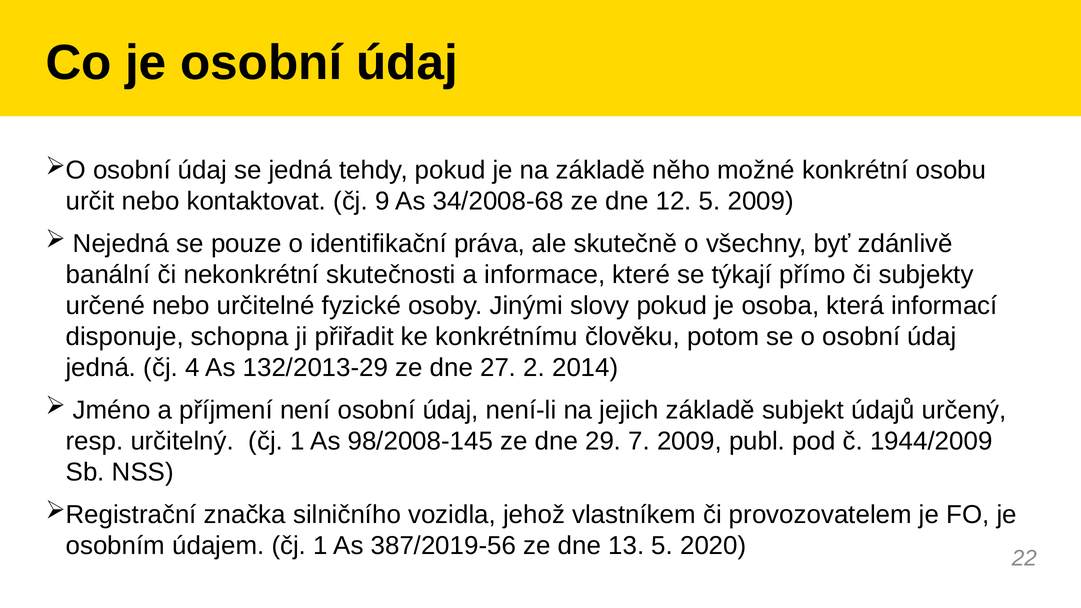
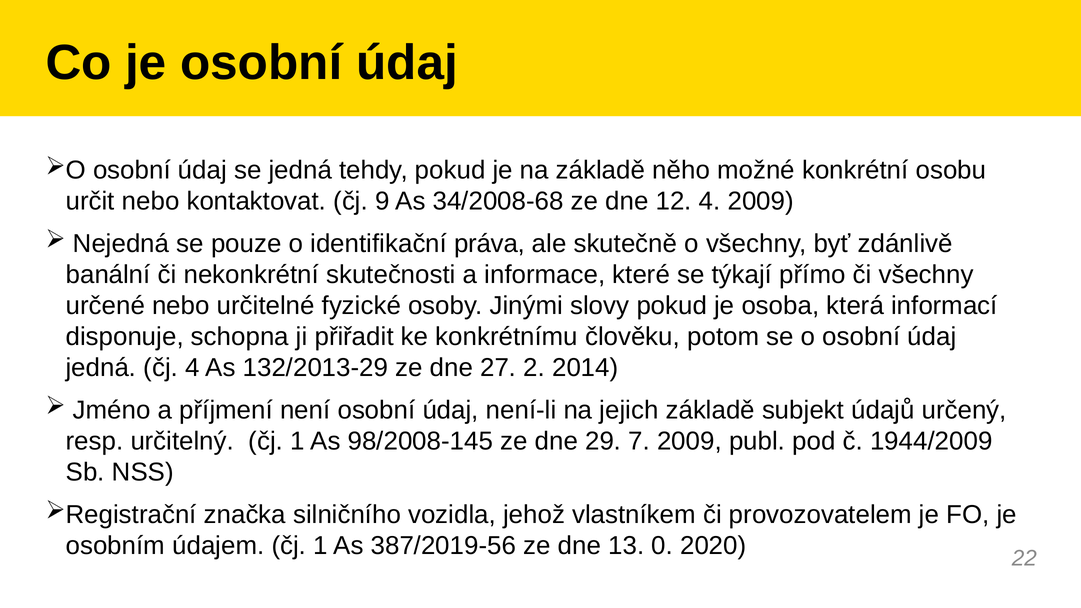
12 5: 5 -> 4 (710, 201)
či subjekty: subjekty -> všechny (926, 275)
13 5: 5 -> 0 (662, 546)
